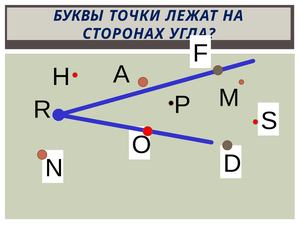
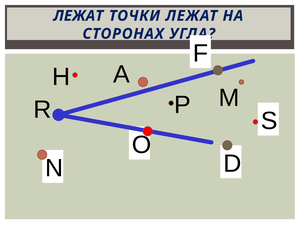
БУКВЫ: БУКВЫ -> ЛЕЖАТ (78, 16)
